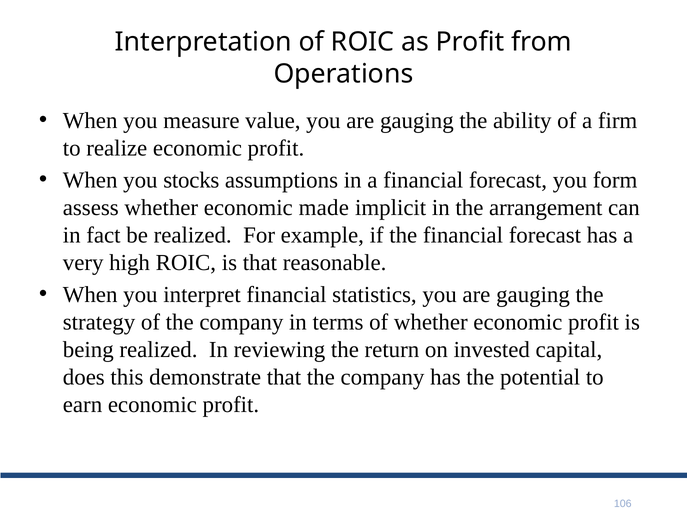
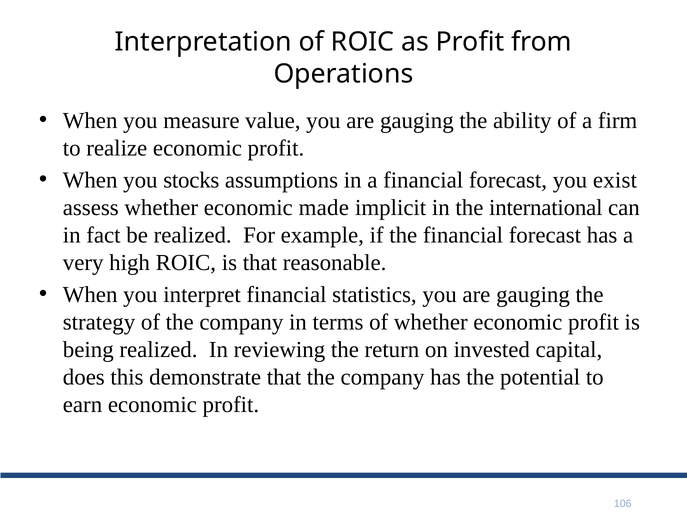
form: form -> exist (615, 180)
arrangement: arrangement -> international (546, 208)
